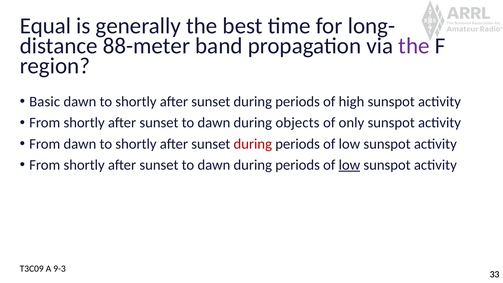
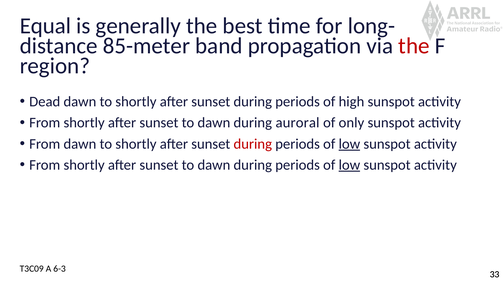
88-meter: 88-meter -> 85-meter (146, 46)
the colour: purple -> red (414, 46)
Basic: Basic -> Dead (45, 102)
objects: objects -> auroral (298, 123)
low underline: none -> present (349, 144)
9-3: 9-3 -> 6-3 (60, 269)
